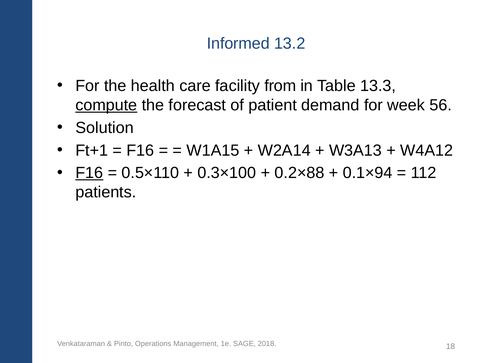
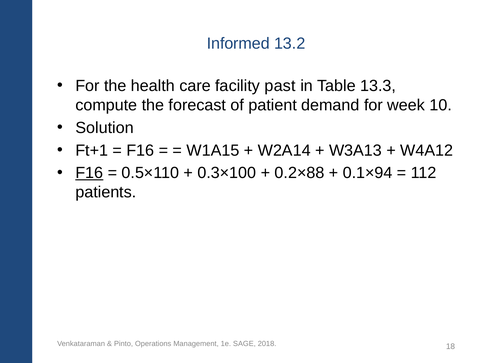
from: from -> past (280, 86)
compute underline: present -> none (106, 105)
56: 56 -> 10 (441, 105)
